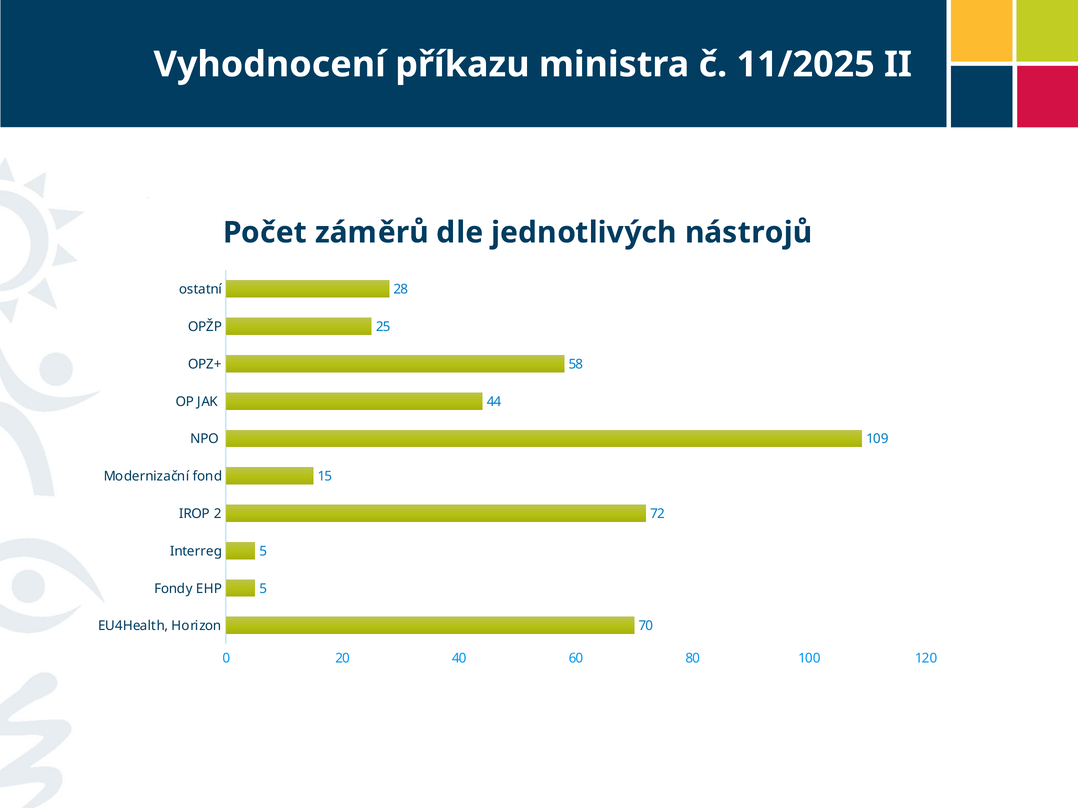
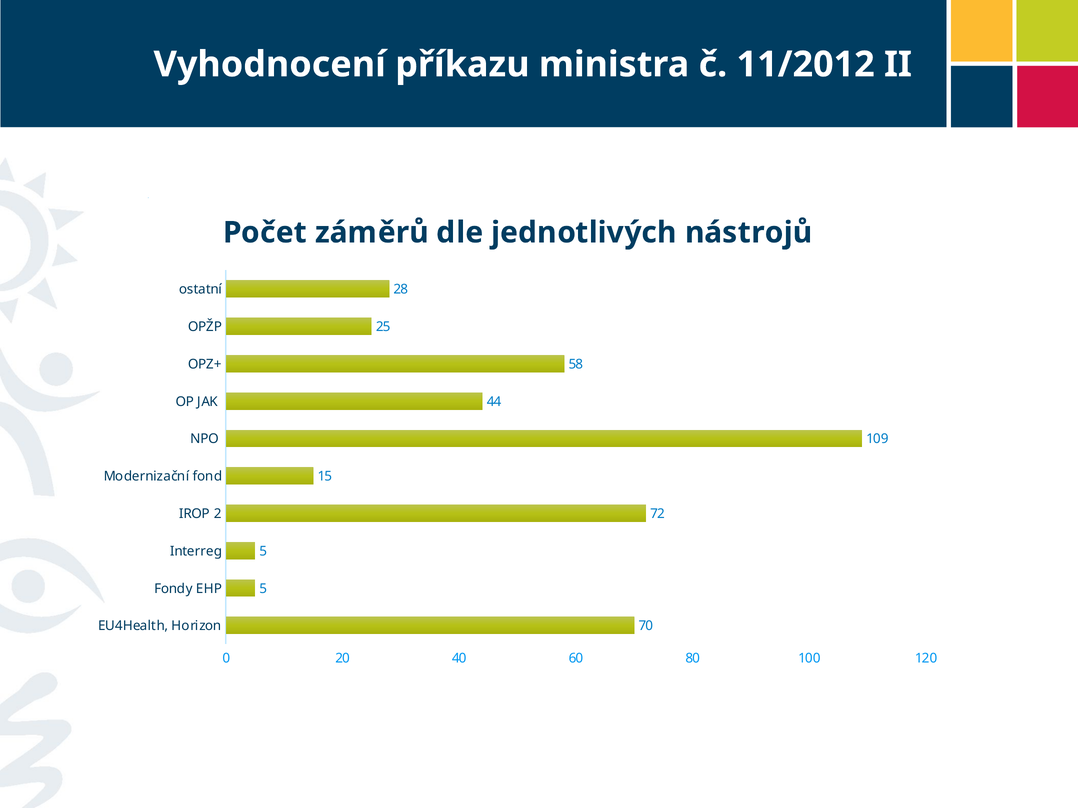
11/2025: 11/2025 -> 11/2012 (806, 65)
